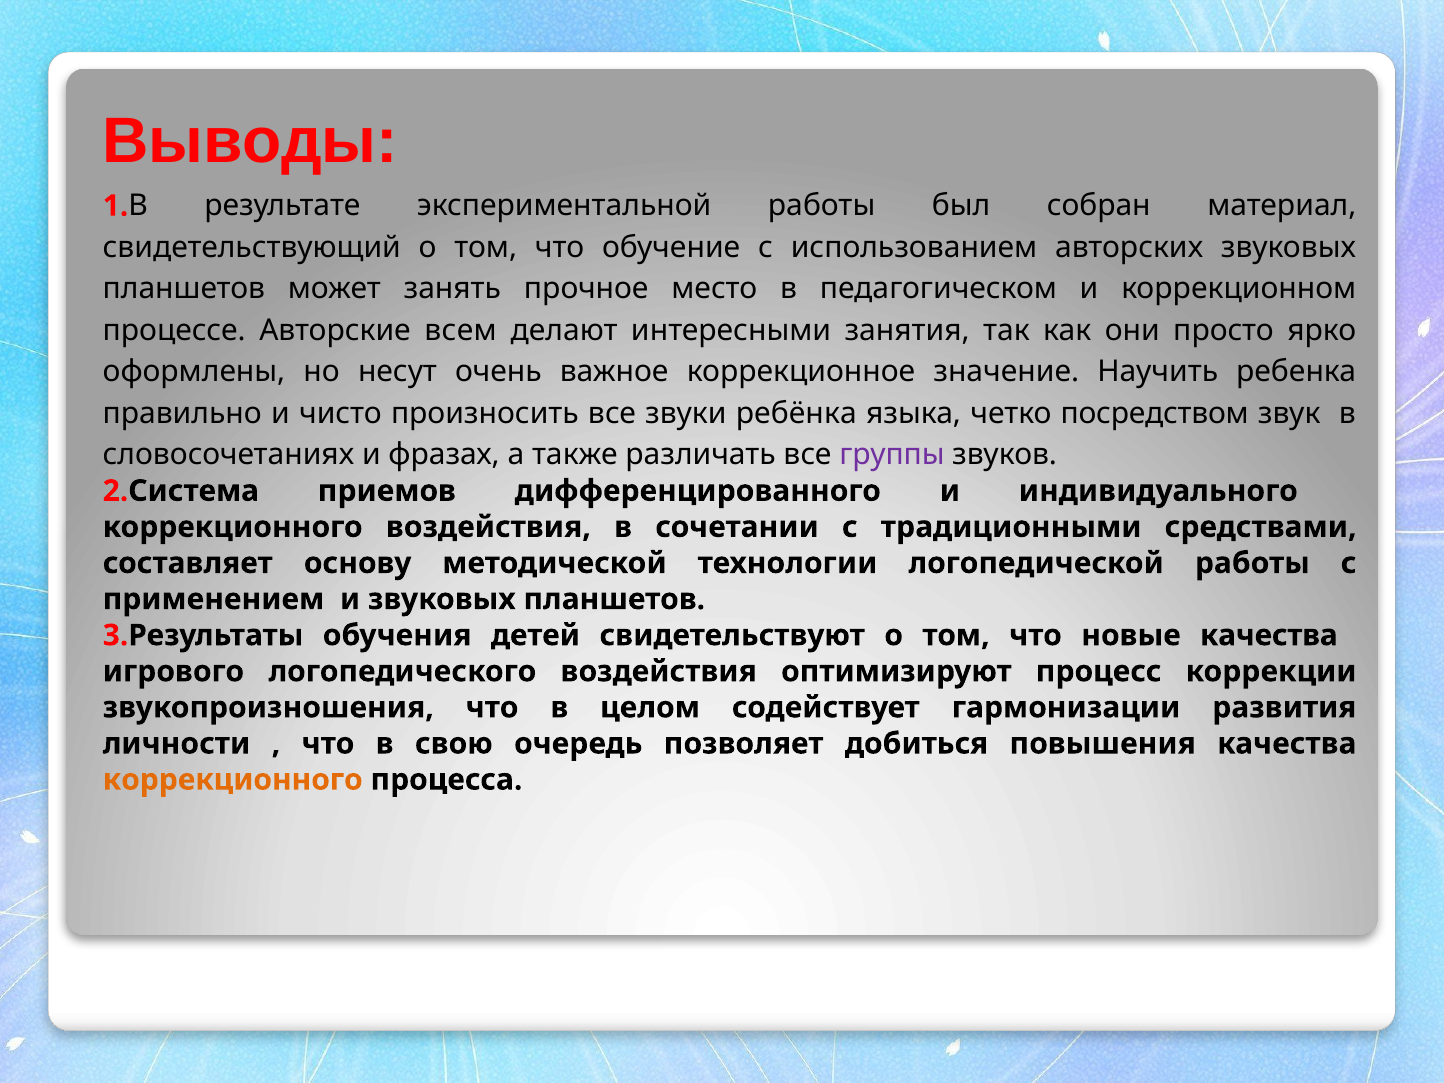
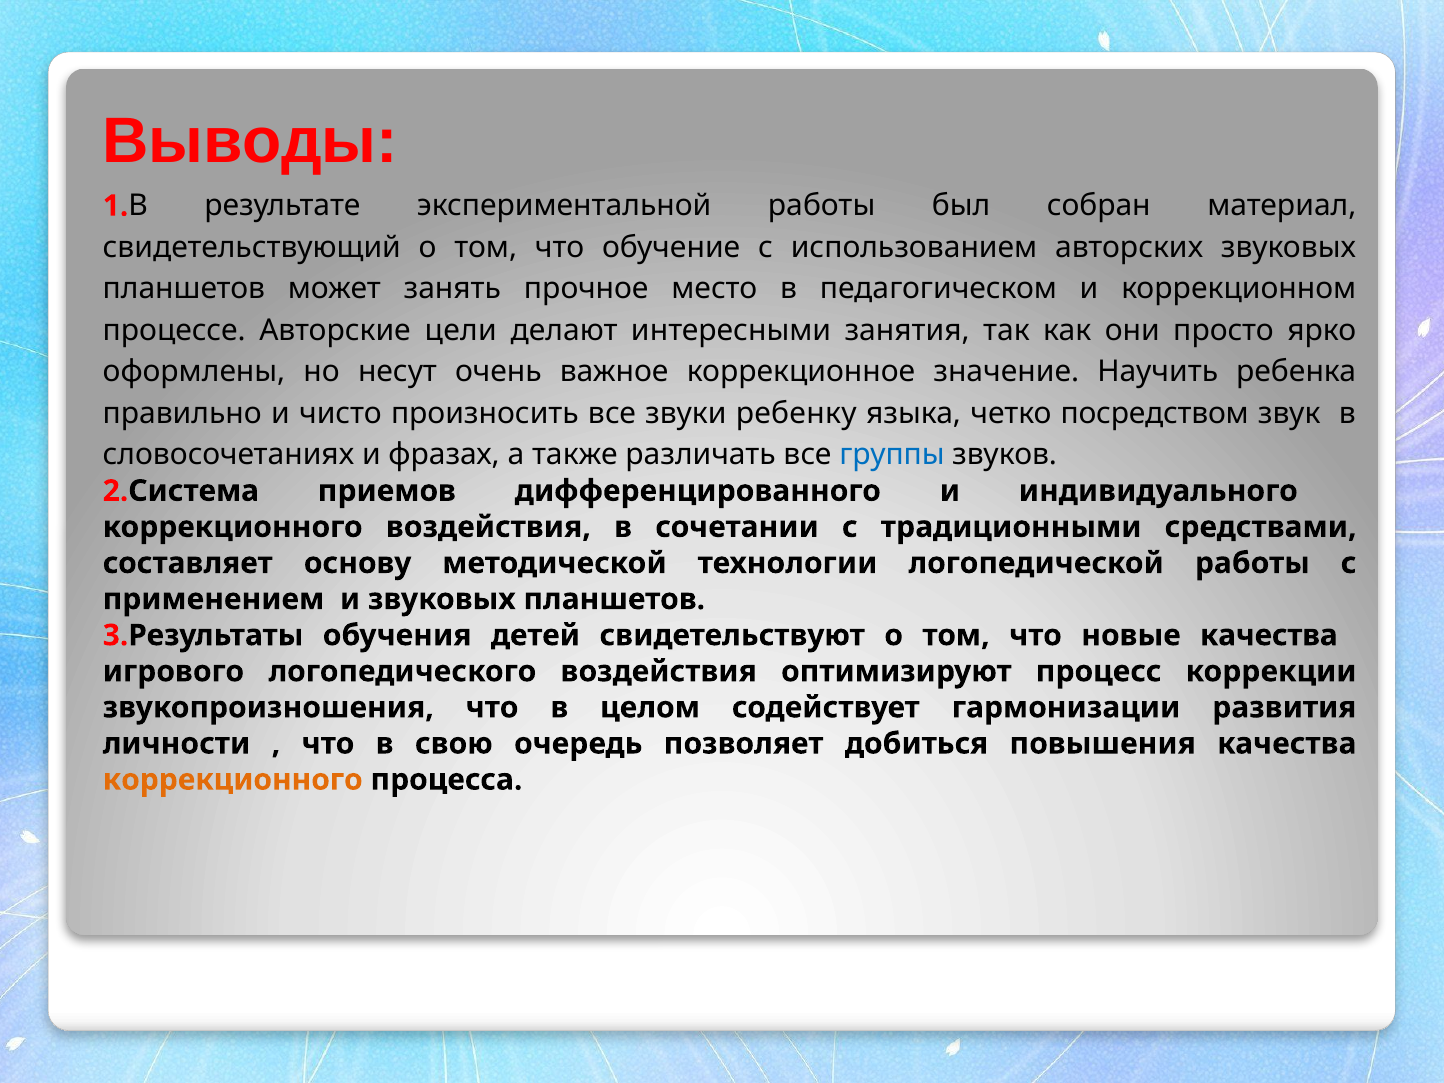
всем: всем -> цели (461, 330)
ребёнка: ребёнка -> ребенку (796, 413)
группы colour: purple -> blue (892, 455)
